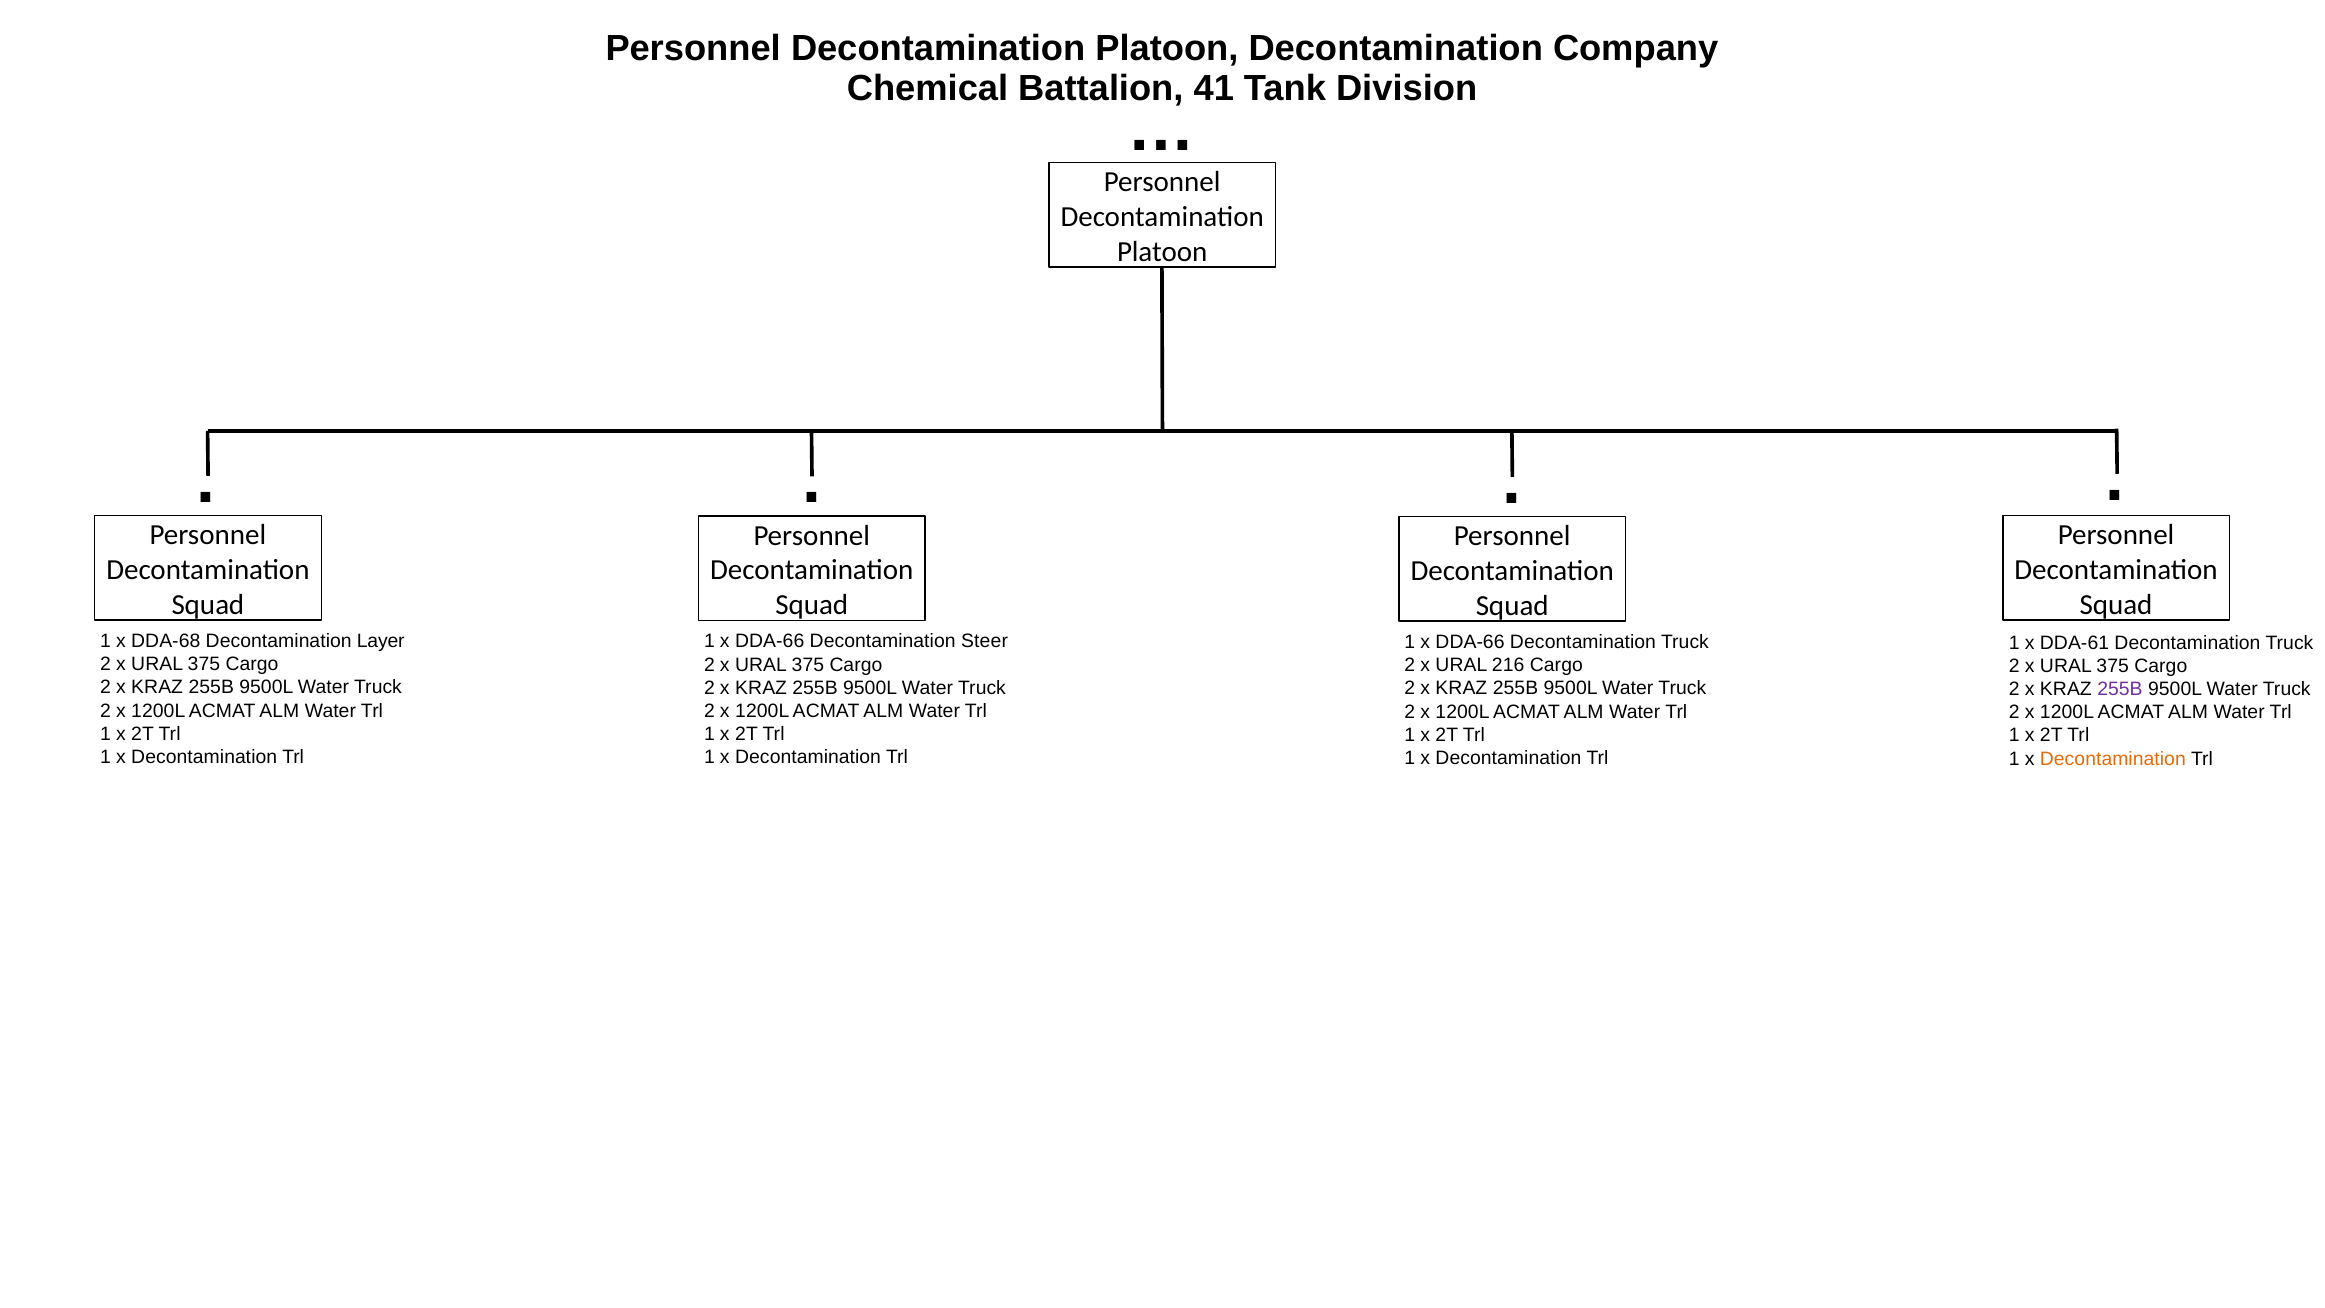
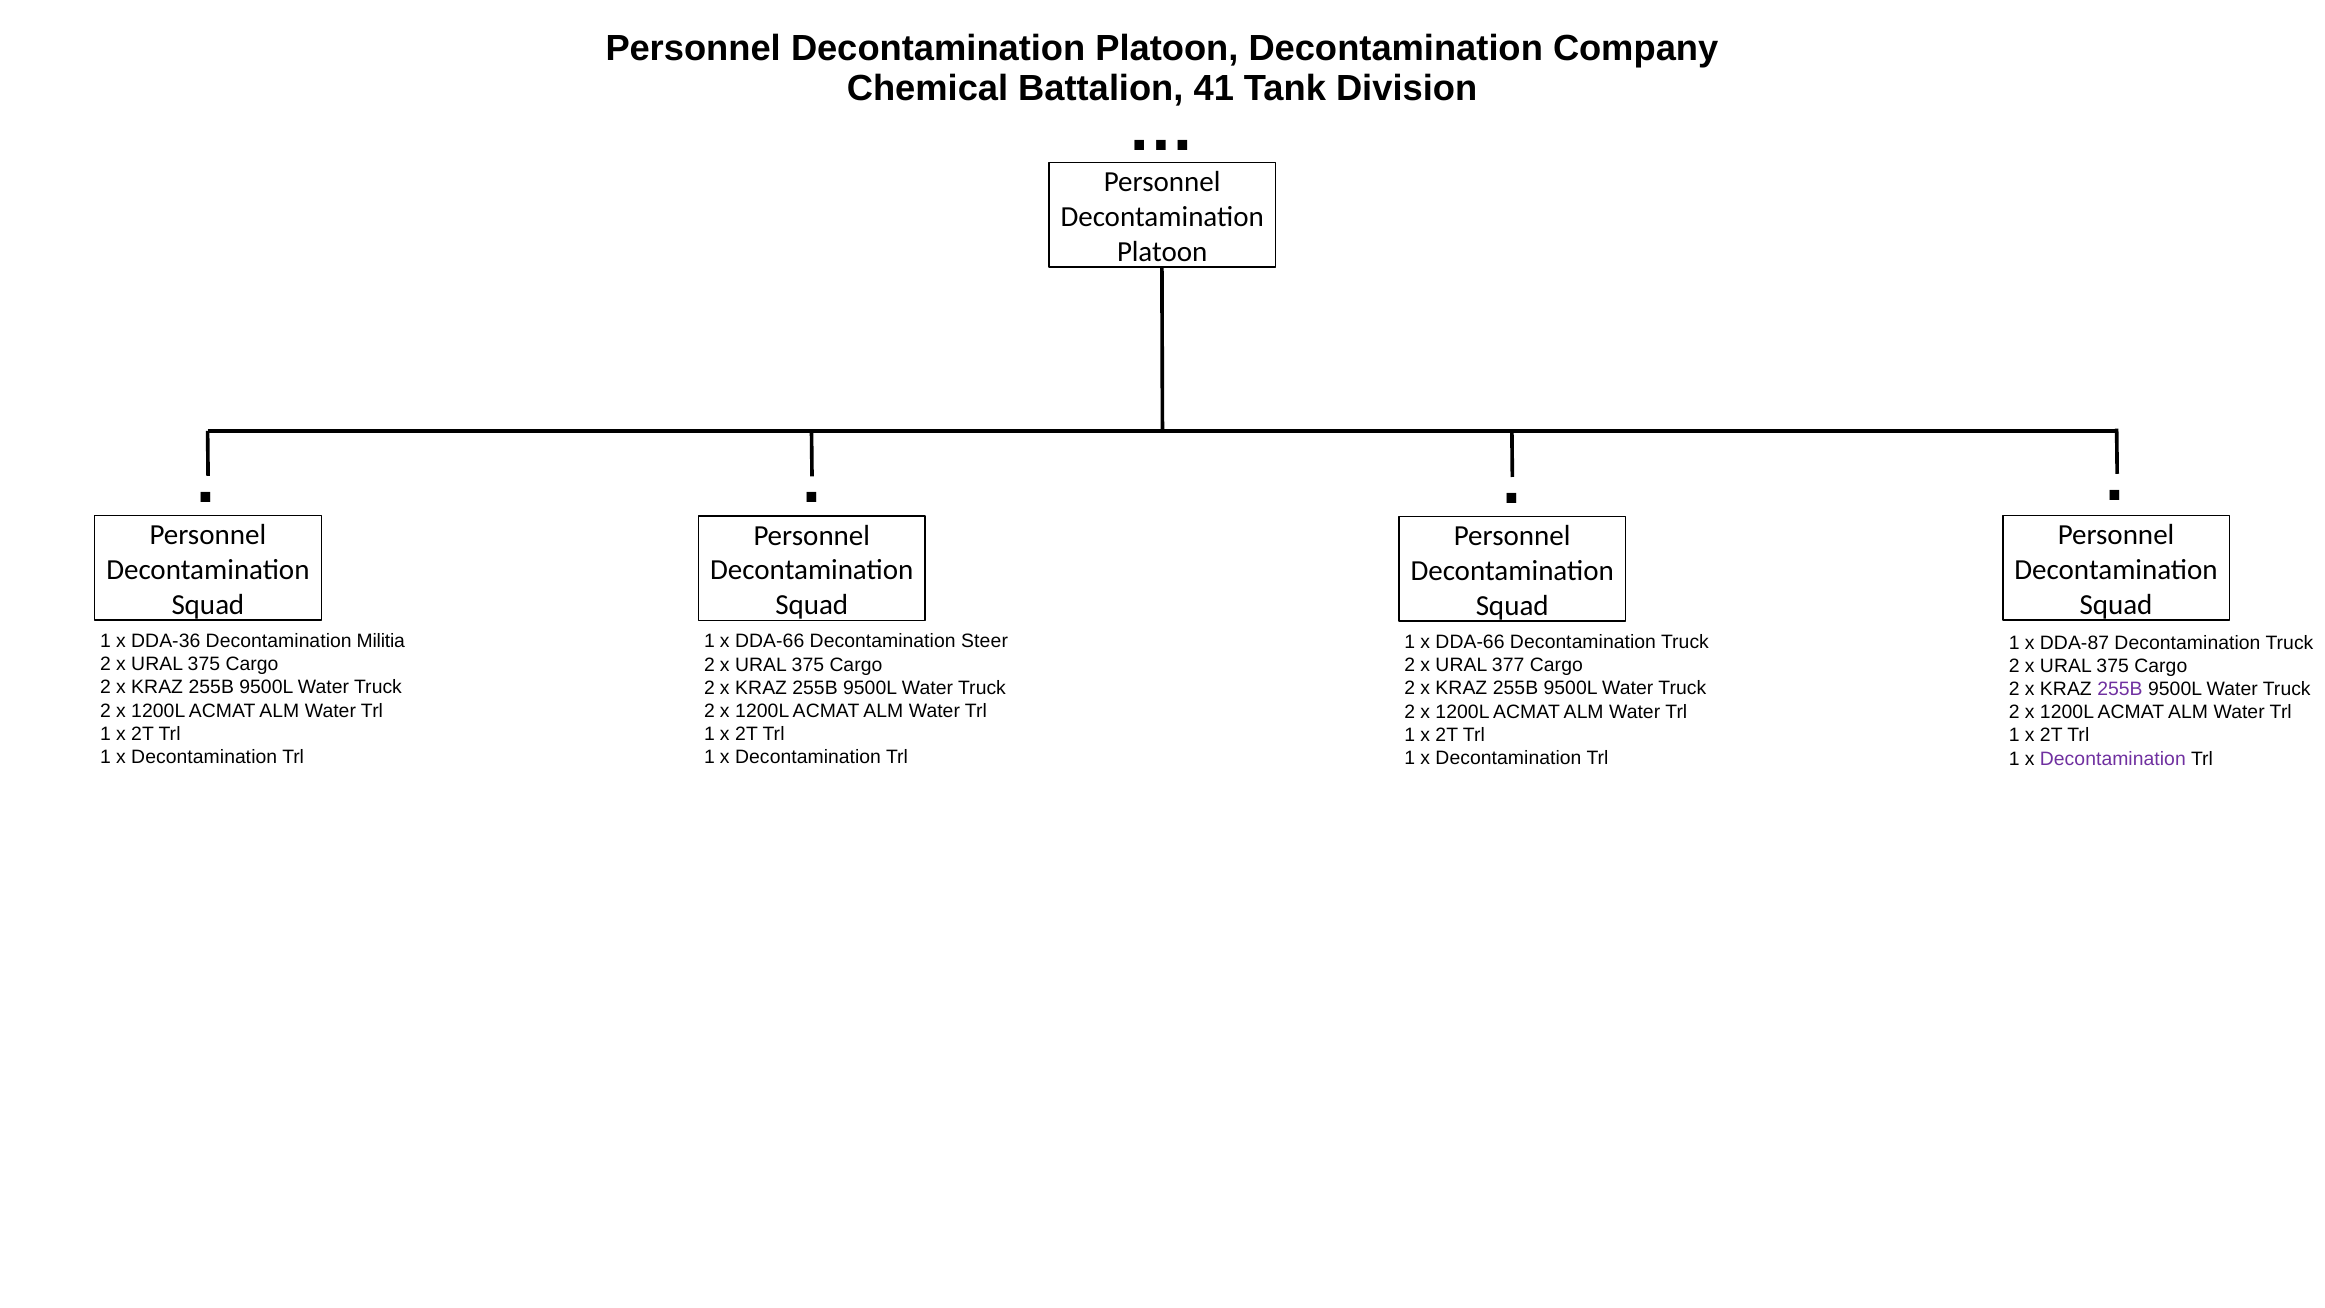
DDA-68: DDA-68 -> DDA-36 (166, 641)
Layer: Layer -> Militia (381, 641)
DDA-61: DDA-61 -> DDA-87 (2075, 643)
216: 216 -> 377 (1508, 665)
Decontamination colour: orange -> purple (2113, 759)
